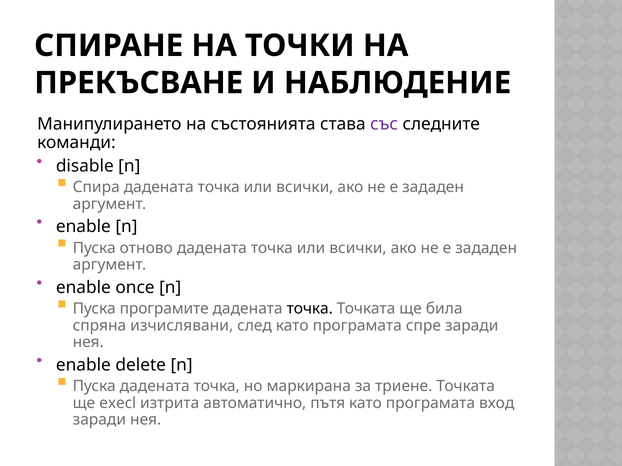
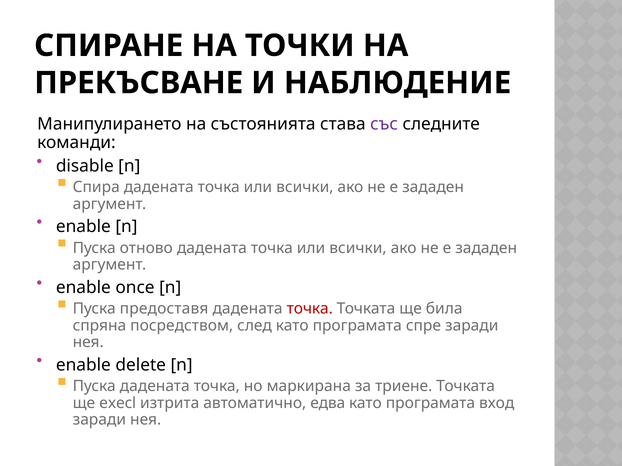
програмите: програмите -> предоставя (164, 309)
точка colour: black -> red (310, 309)
изчислявани: изчислявани -> посредством (182, 326)
пътя: пътя -> едва (328, 403)
